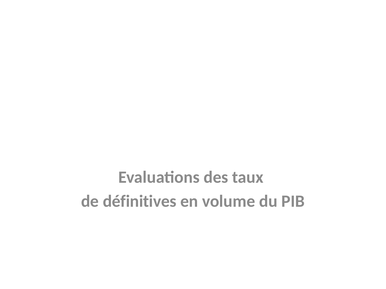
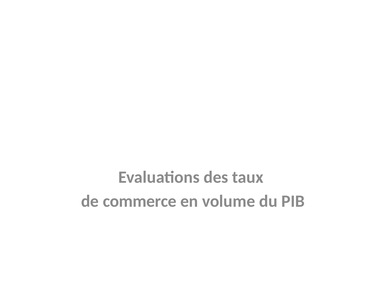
définitives: définitives -> commerce (140, 202)
